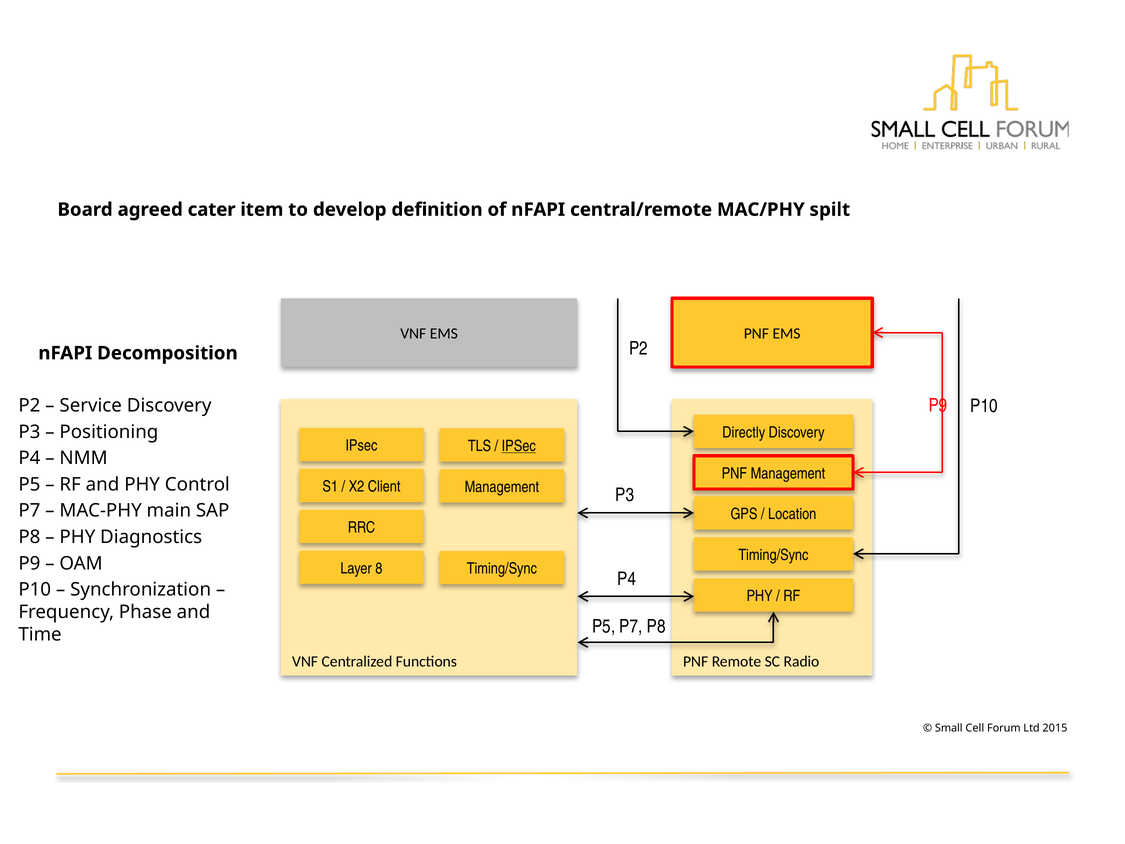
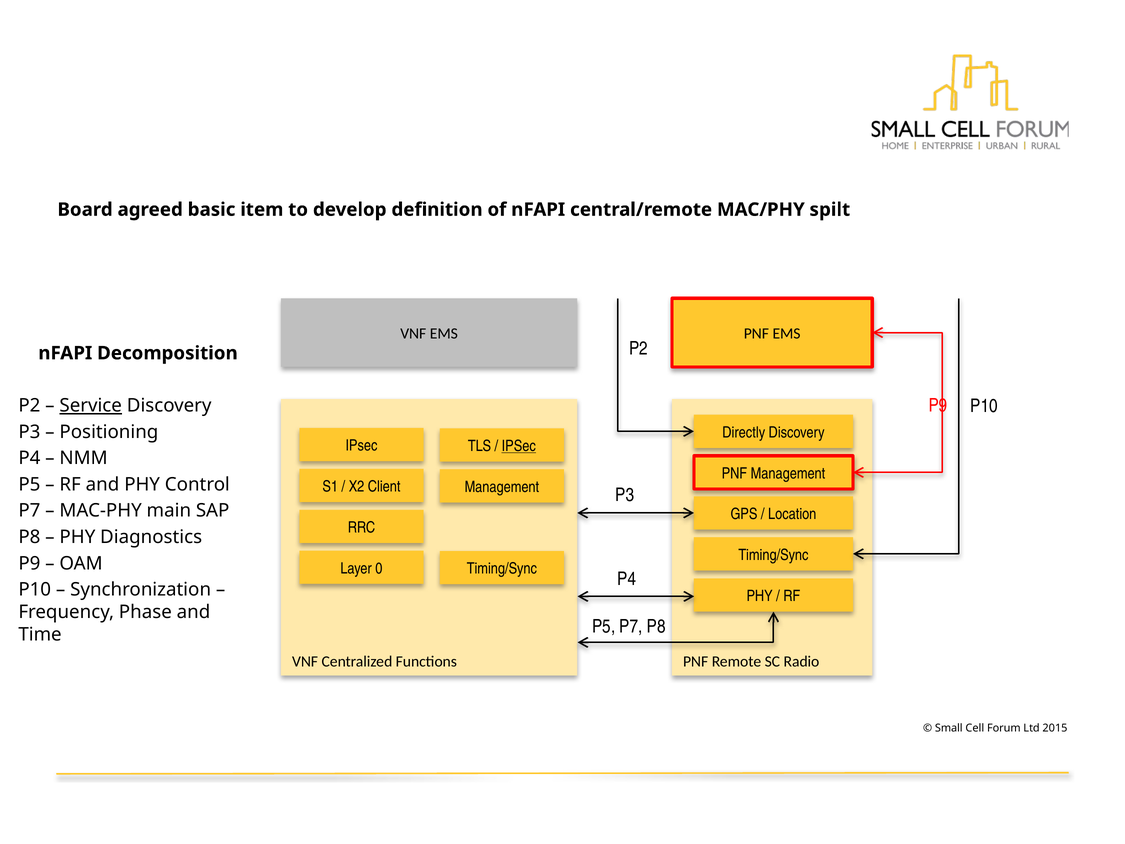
cater: cater -> basic (212, 210)
Service underline: none -> present (91, 406)
8: 8 -> 0 (379, 568)
